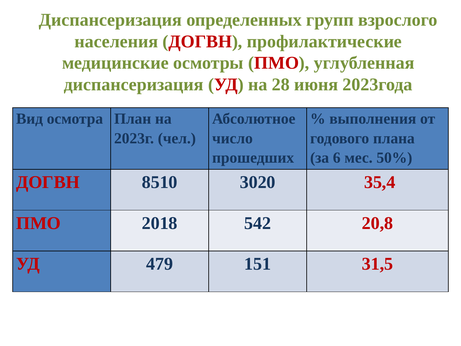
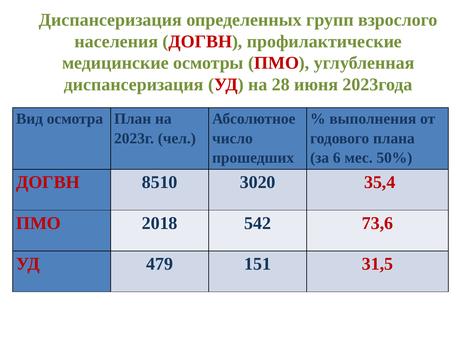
20,8: 20,8 -> 73,6 (378, 223)
